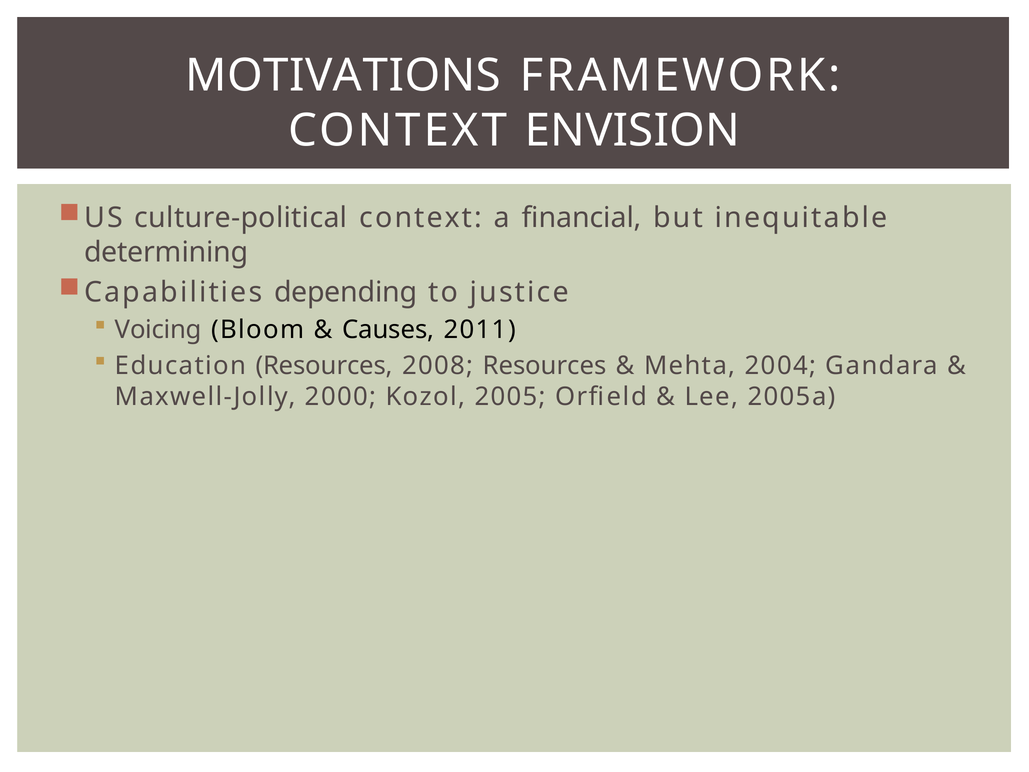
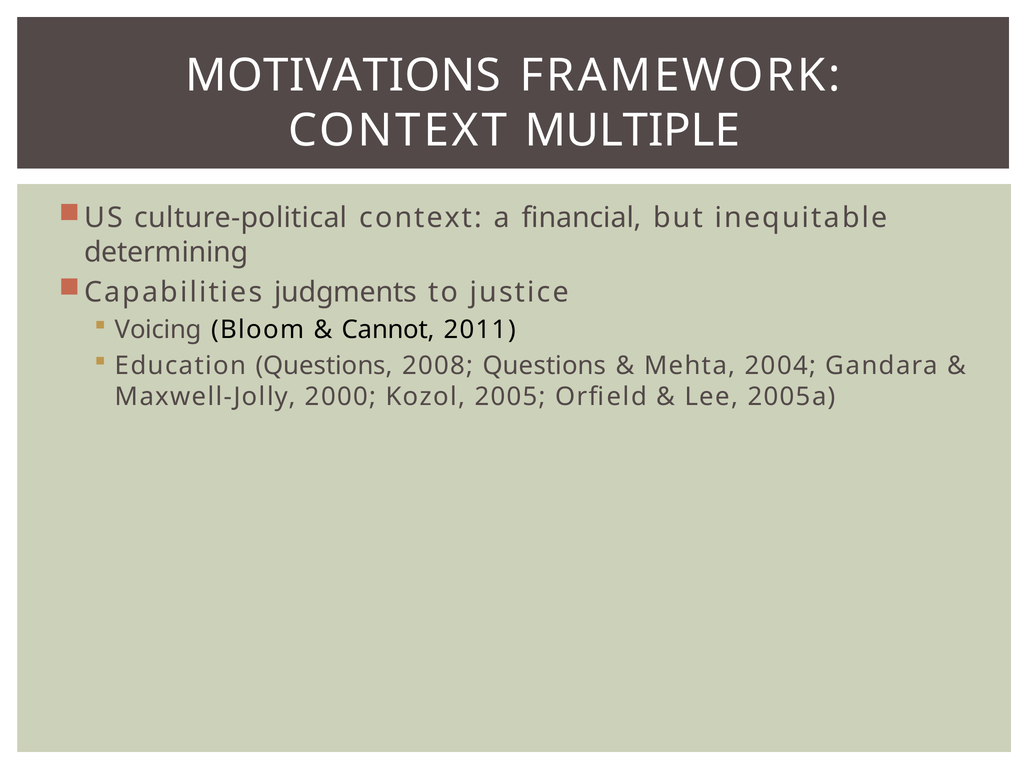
ENVISION: ENVISION -> MULTIPLE (632, 131)
depending: depending -> judgments (346, 292)
Causes: Causes -> Cannot (388, 330)
Education Resources: Resources -> Questions (324, 366)
2008 Resources: Resources -> Questions (544, 366)
